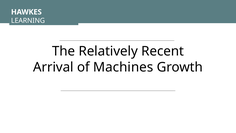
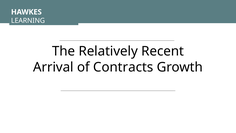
Machines: Machines -> Contracts (123, 67)
